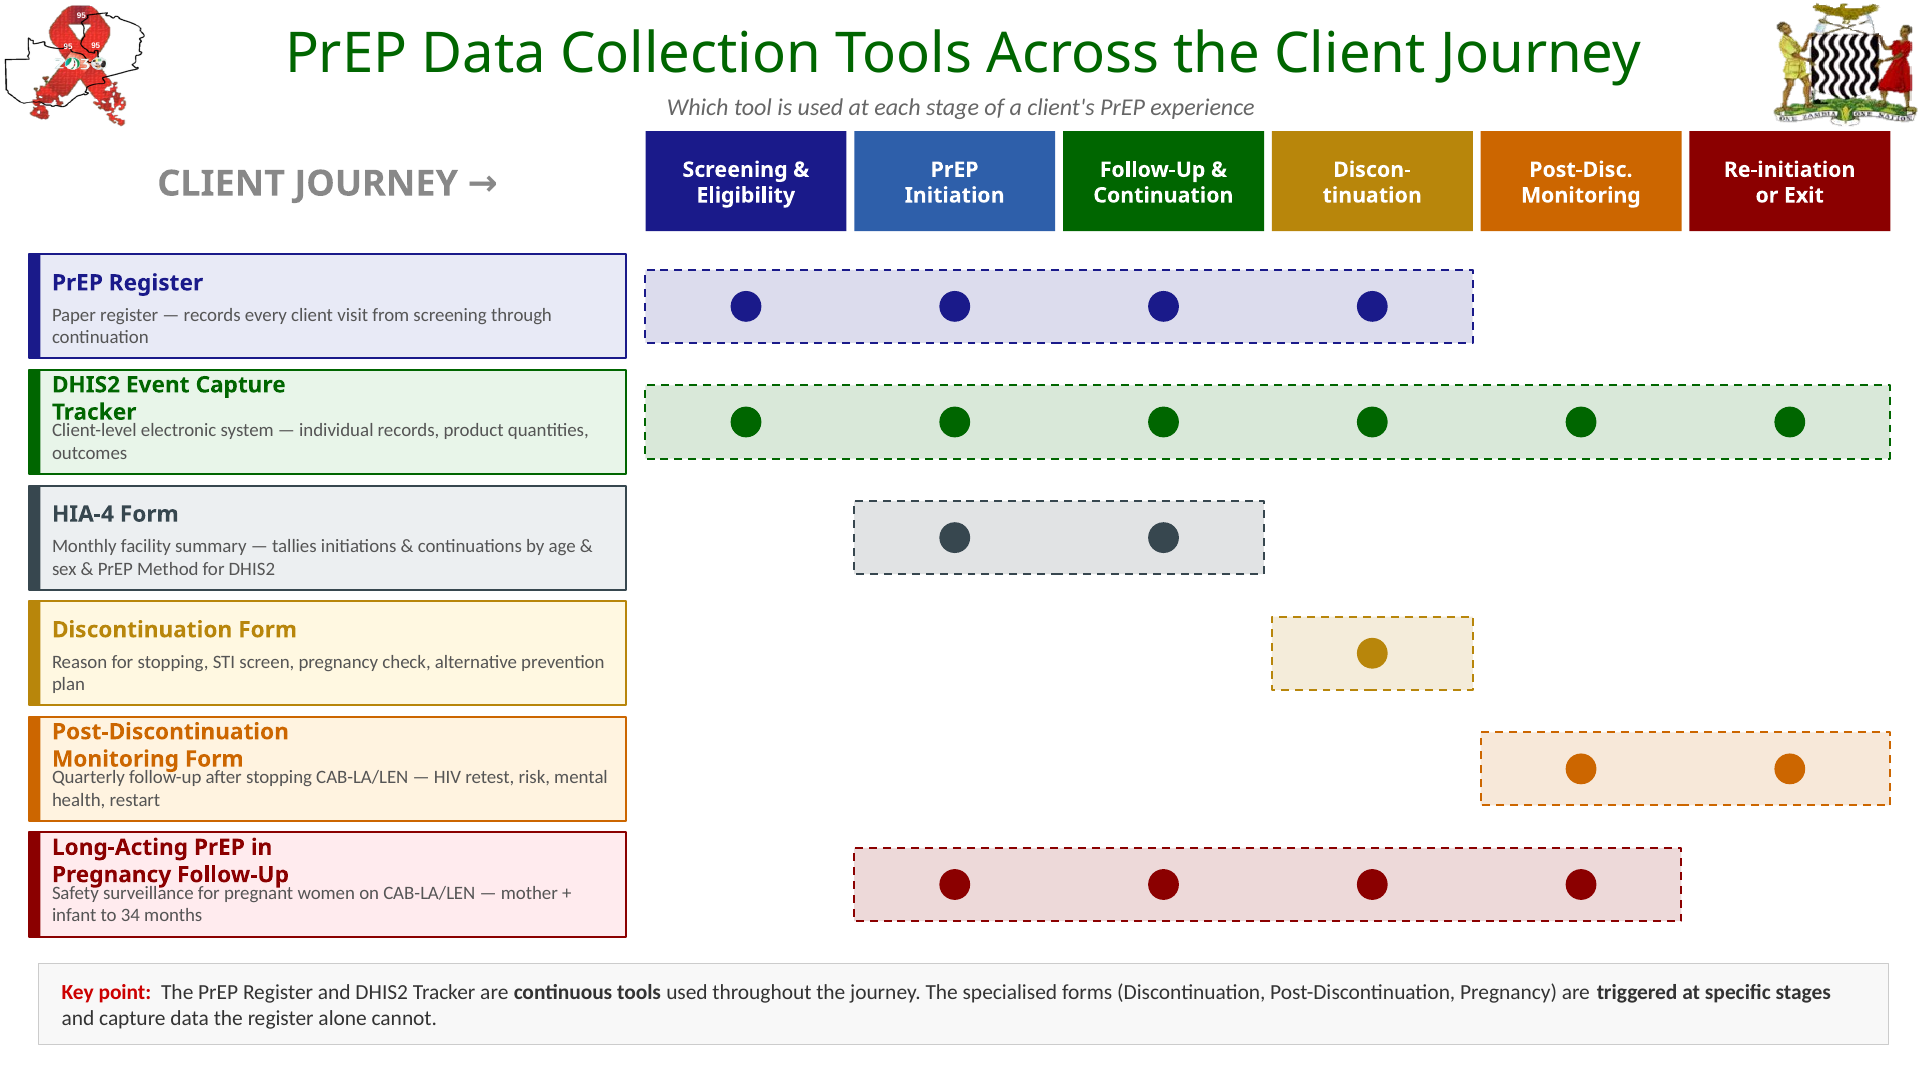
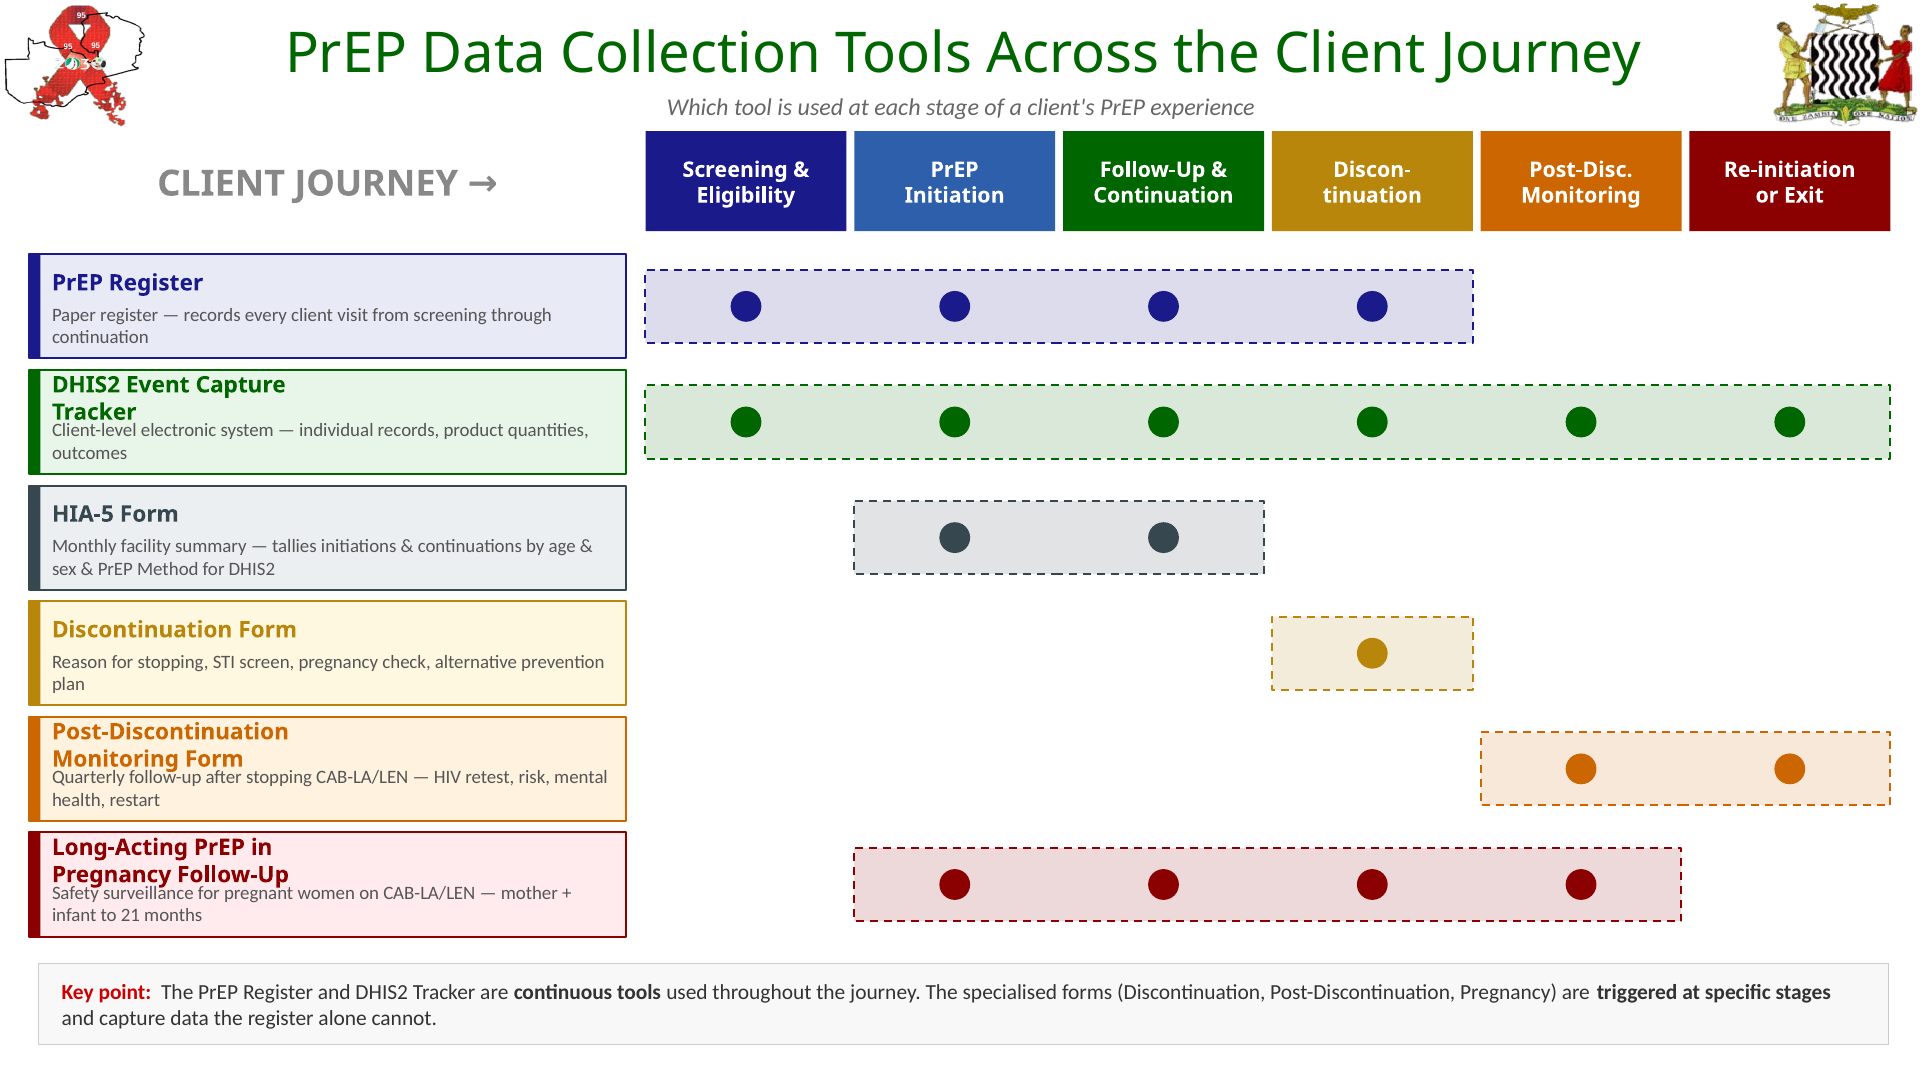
HIA-4: HIA-4 -> HIA-5 (83, 514)
34: 34 -> 21 (130, 916)
